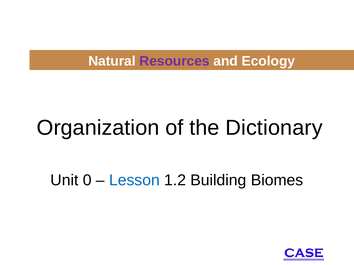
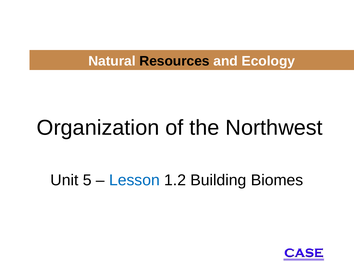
Resources colour: purple -> black (175, 61)
Dictionary: Dictionary -> Northwest (274, 128)
0: 0 -> 5 (87, 180)
